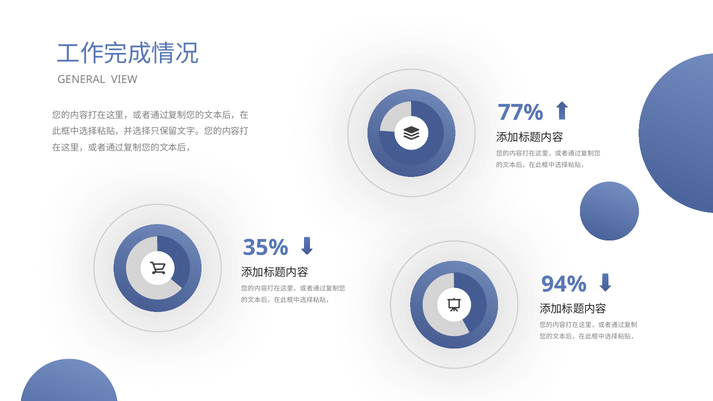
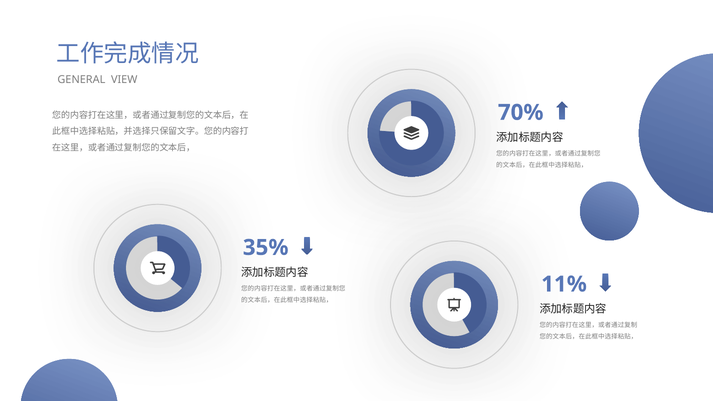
77%: 77% -> 70% (521, 113)
94%: 94% -> 11% (564, 284)
